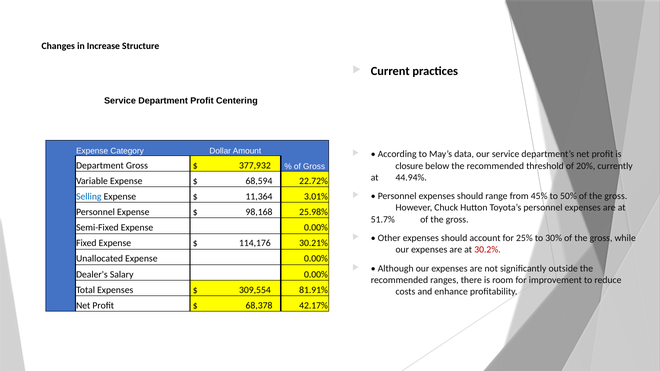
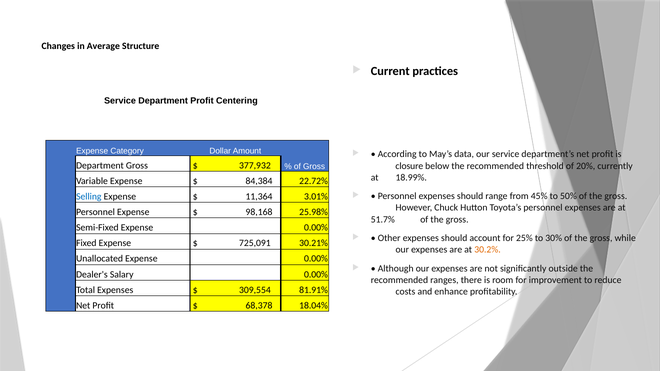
Increase: Increase -> Average (103, 46)
44.94%: 44.94% -> 18.99% (411, 178)
68,594: 68,594 -> 84,384 (259, 181)
114,176: 114,176 -> 725,091 (255, 243)
30.2% colour: red -> orange (487, 250)
42.17%: 42.17% -> 18.04% (314, 306)
